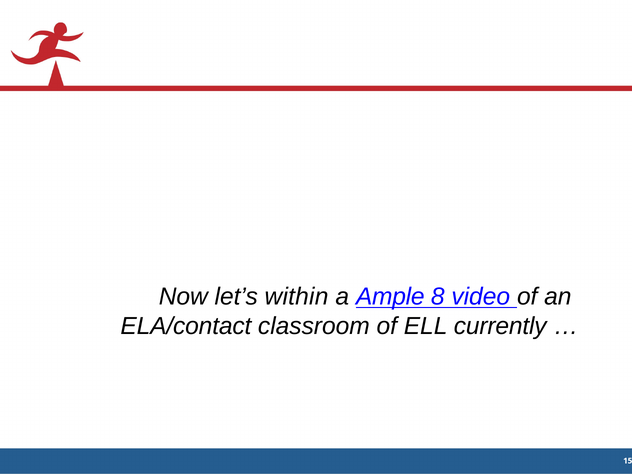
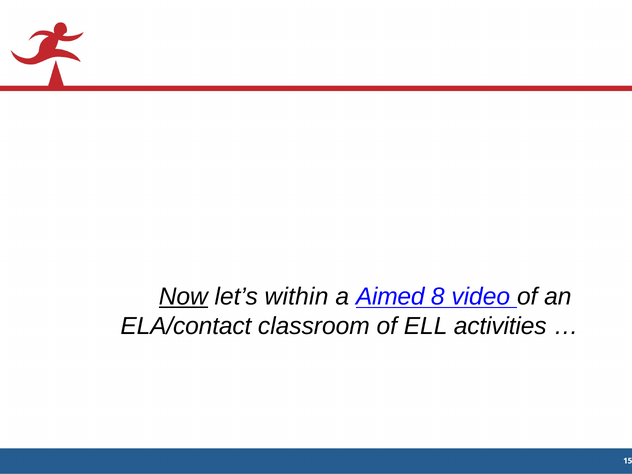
Now underline: none -> present (183, 297)
Ample: Ample -> Aimed (390, 297)
currently: currently -> activities (500, 326)
